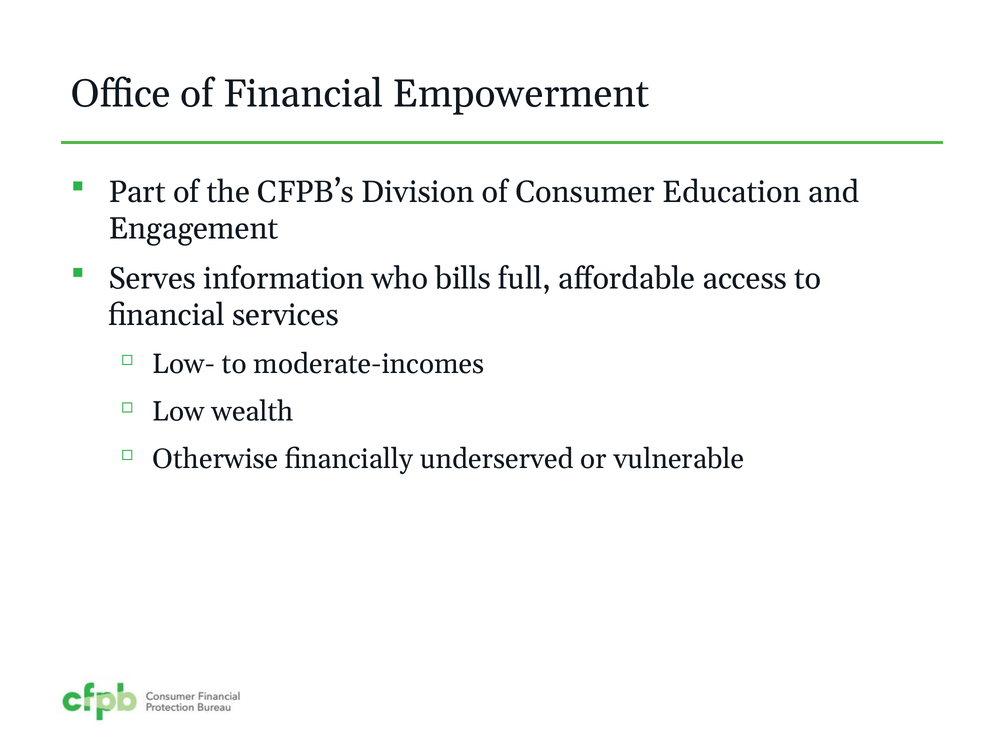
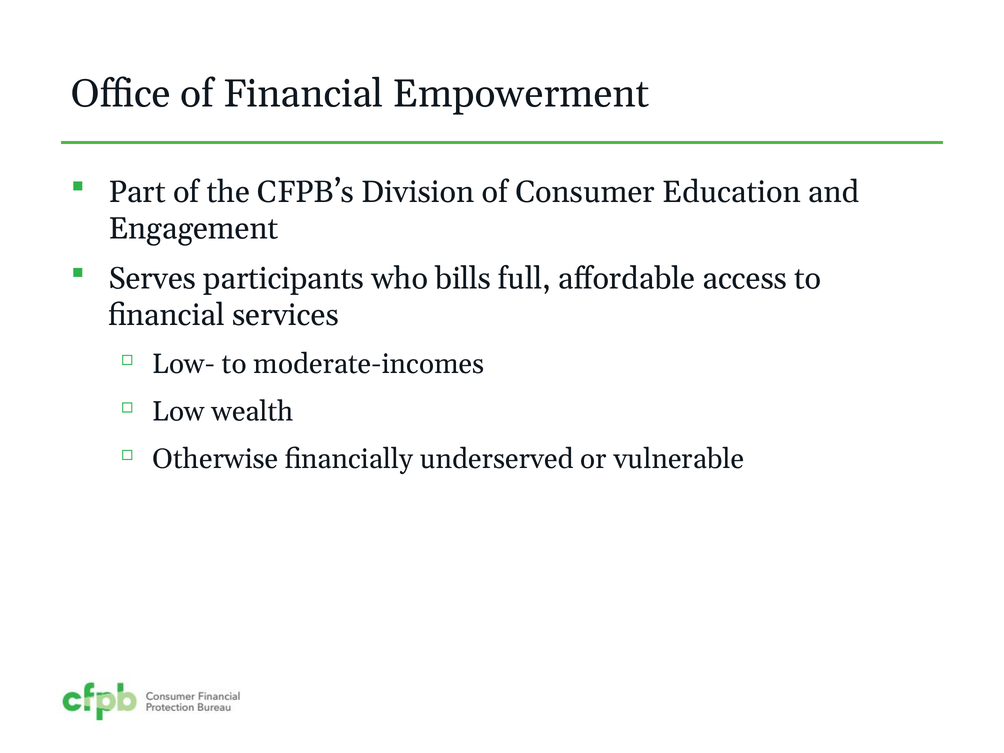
information: information -> participants (284, 279)
